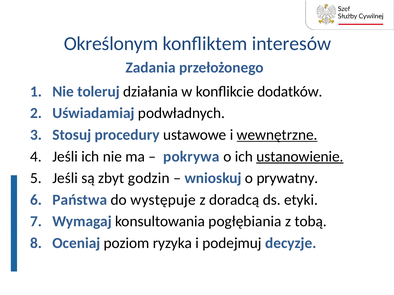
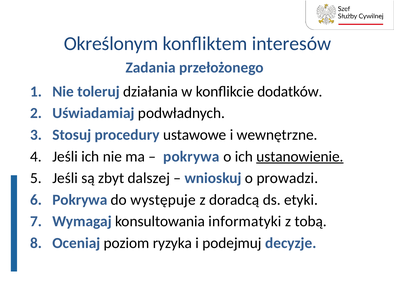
wewnętrzne underline: present -> none (277, 135)
godzin: godzin -> dalszej (149, 178)
prywatny: prywatny -> prowadzi (287, 178)
Państwa: Państwa -> Pokrywa (80, 200)
pogłębiania: pogłębiania -> informatyki (245, 222)
